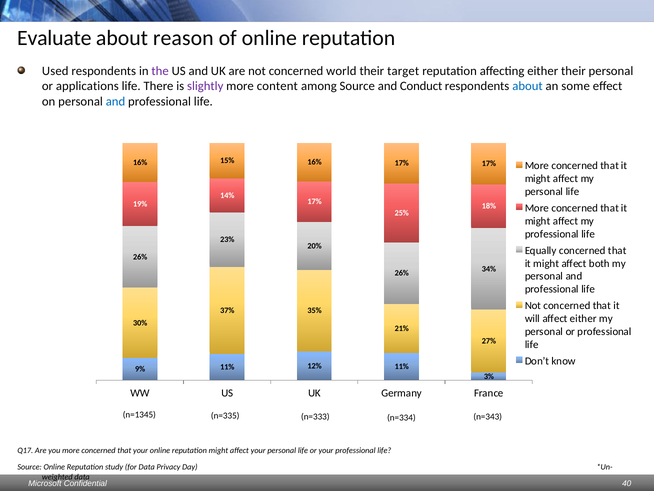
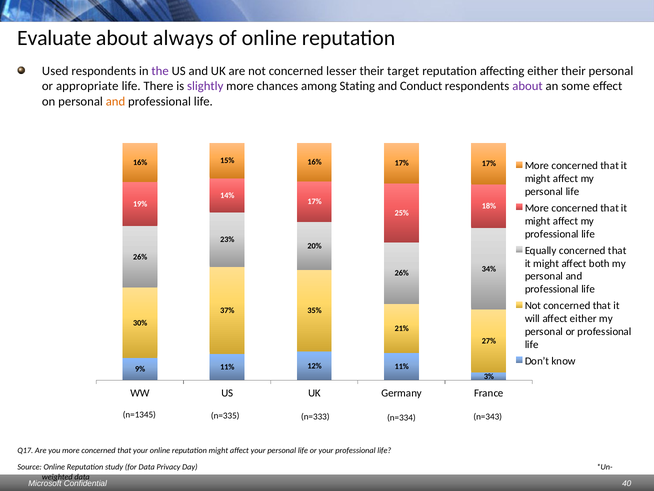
reason: reason -> always (183, 38)
world: world -> lesser (341, 71)
applications: applications -> appropriate (87, 86)
content: content -> chances (277, 86)
among Source: Source -> Stating (357, 86)
about colour: blue -> purple (527, 86)
and colour: blue -> orange (115, 101)
